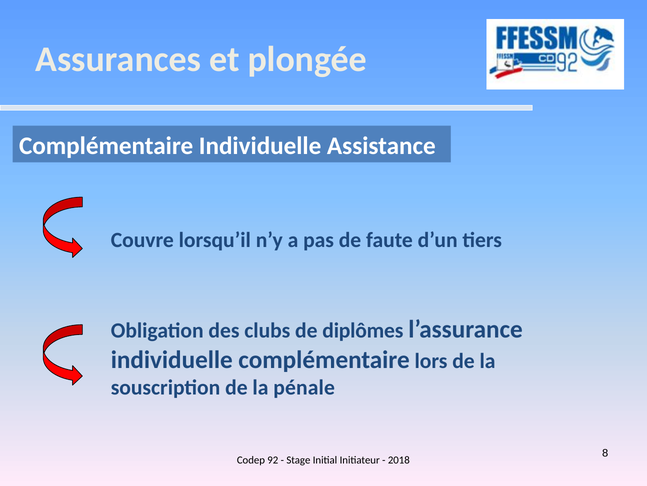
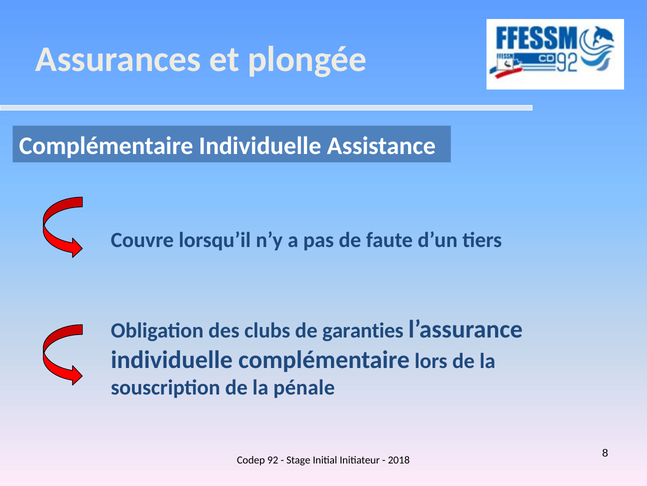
diplômes: diplômes -> garanties (363, 330)
